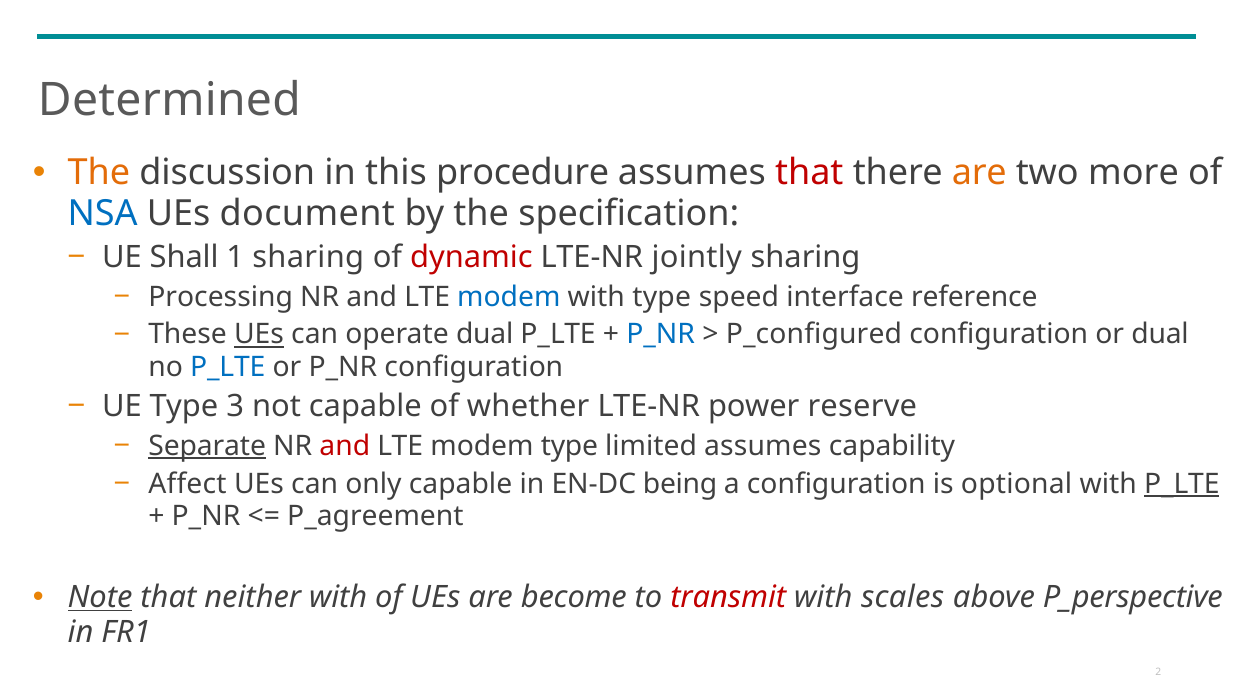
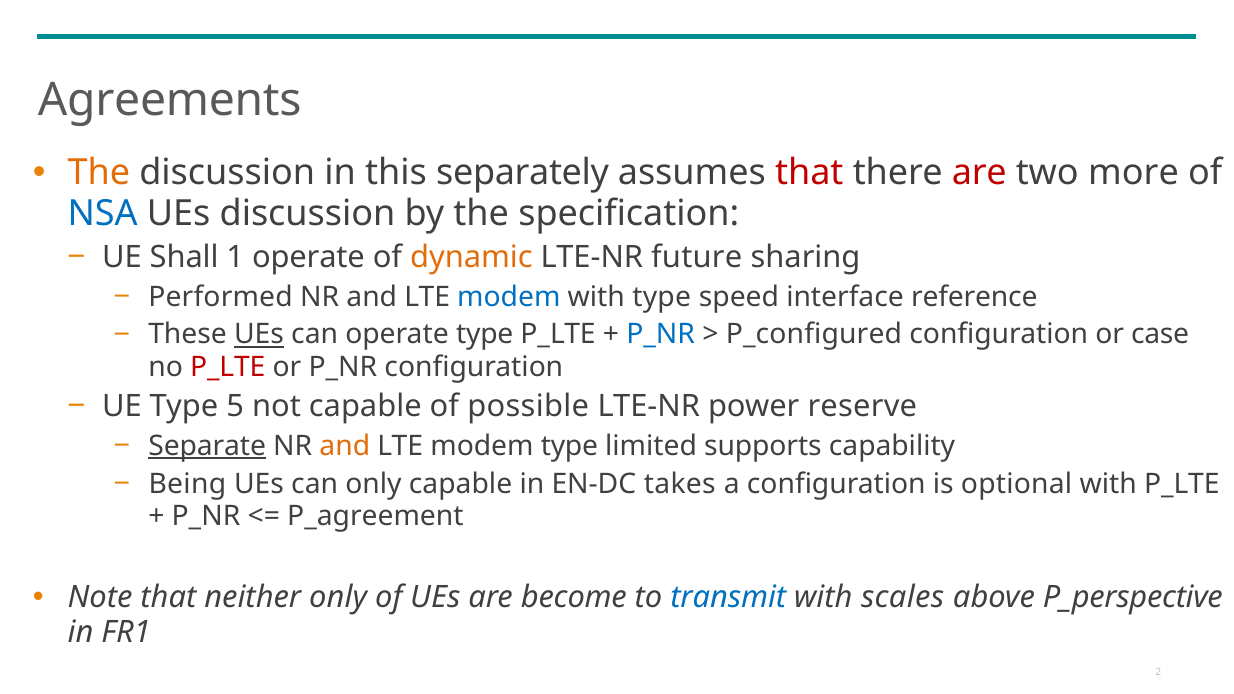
Determined: Determined -> Agreements (170, 100)
procedure: procedure -> separately (523, 172)
are colour: orange -> red (979, 172)
UEs document: document -> discussion (307, 213)
1 sharing: sharing -> operate (308, 257)
dynamic colour: red -> orange (471, 257)
jointly: jointly -> future (697, 257)
Processing: Processing -> Performed (221, 297)
operate dual: dual -> type (485, 335)
or dual: dual -> case (1160, 335)
P_LTE colour: blue -> red (228, 367)
3: 3 -> 5 (235, 407)
whether: whether -> possible (528, 407)
and colour: red -> orange (345, 446)
limited assumes: assumes -> supports (763, 446)
Affect: Affect -> Being (187, 484)
being: being -> takes (680, 484)
P_LTE underline: present -> none (1182, 484)
Note underline: present -> none (100, 597)
neither with: with -> only (338, 597)
transmit colour: red -> blue (728, 597)
